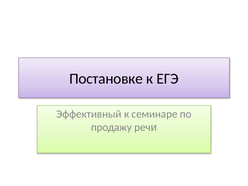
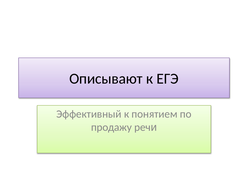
Постановке: Постановке -> Описывают (106, 79)
семинаре: семинаре -> понятием (155, 114)
